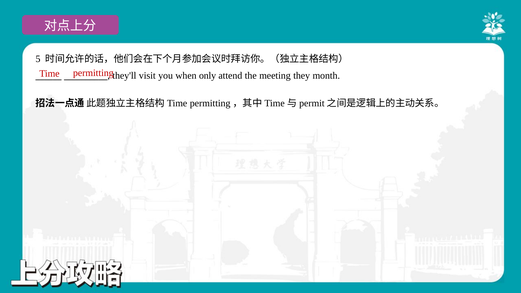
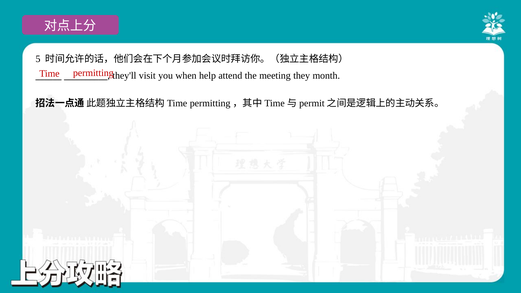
only: only -> help (207, 76)
